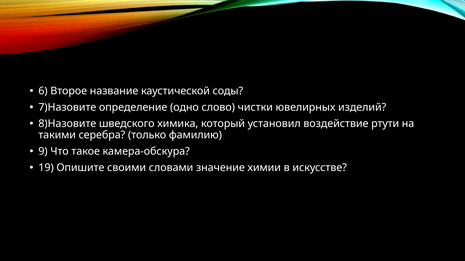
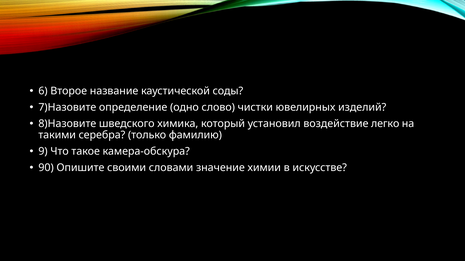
ртути: ртути -> легко (385, 124)
19: 19 -> 90 (46, 168)
